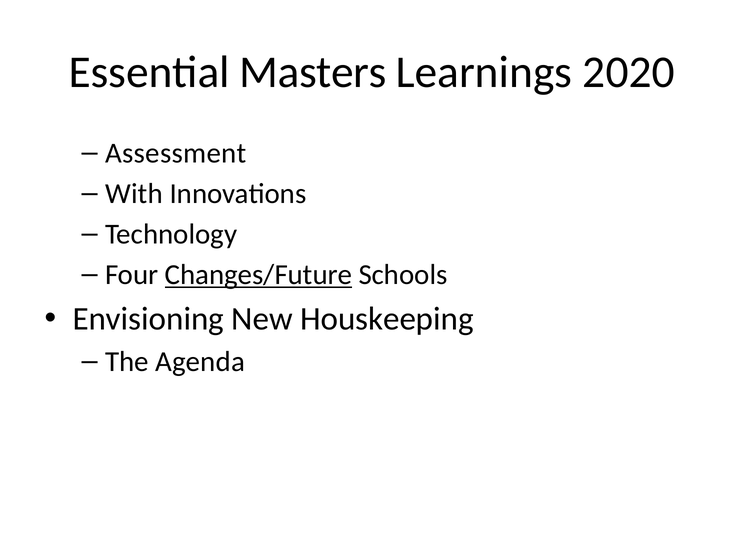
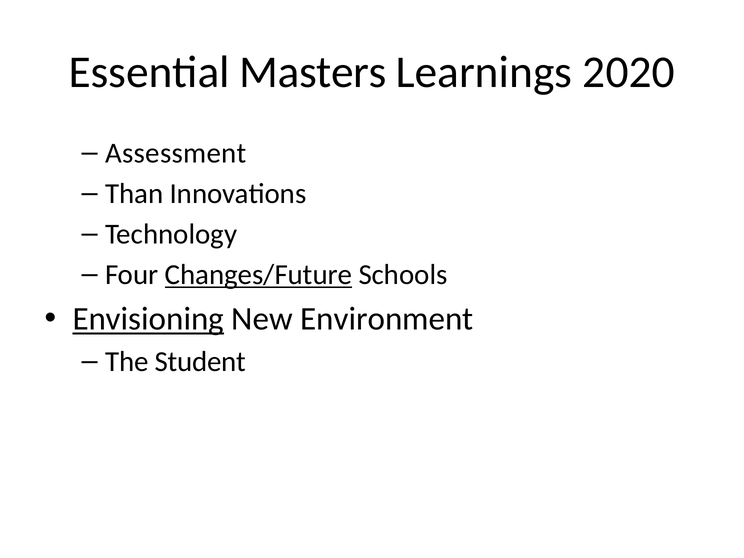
With: With -> Than (134, 194)
Envisioning underline: none -> present (148, 319)
Houskeeping: Houskeeping -> Environment (387, 319)
Agenda: Agenda -> Student (200, 362)
